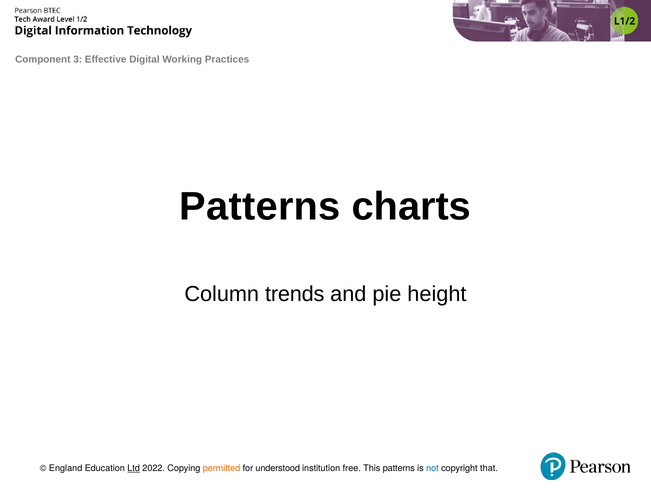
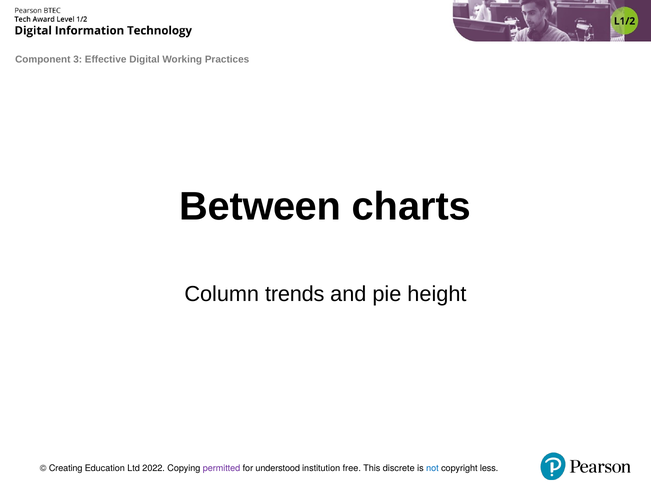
Patterns: Patterns -> Between (260, 207)
England: England -> Creating (66, 469)
Ltd underline: present -> none (134, 469)
permitted colour: orange -> purple (222, 469)
This patterns: patterns -> discrete (399, 469)
that: that -> less (489, 469)
